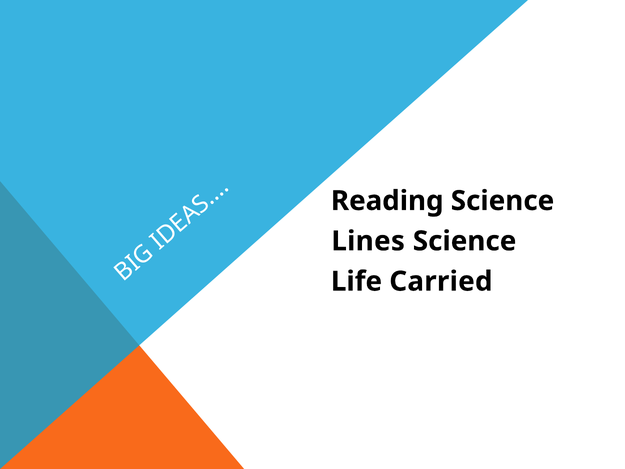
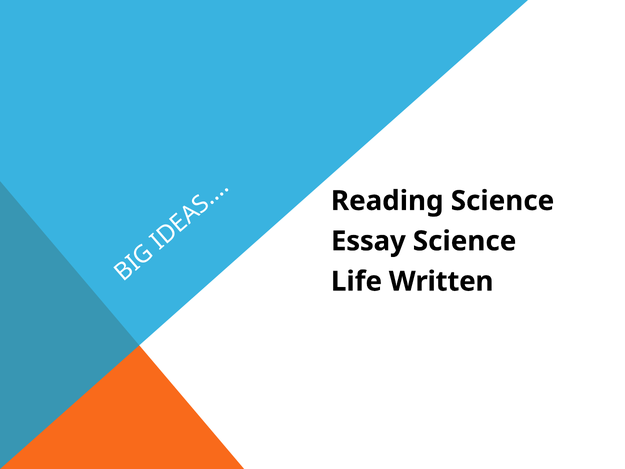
Lines: Lines -> Essay (368, 241)
Carried: Carried -> Written (441, 281)
